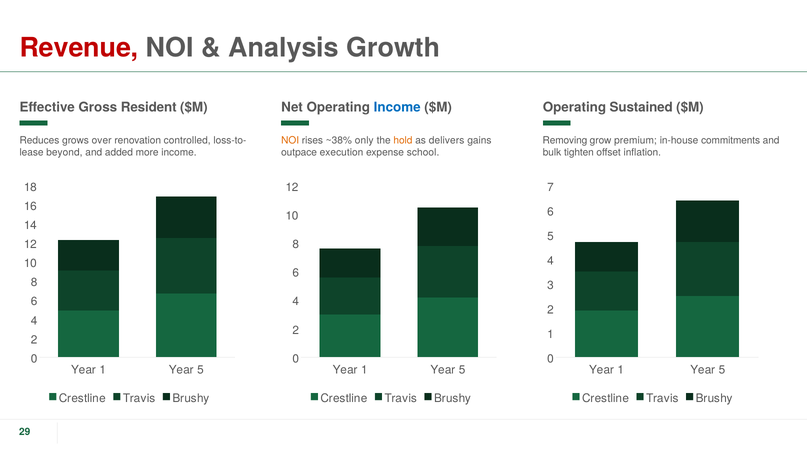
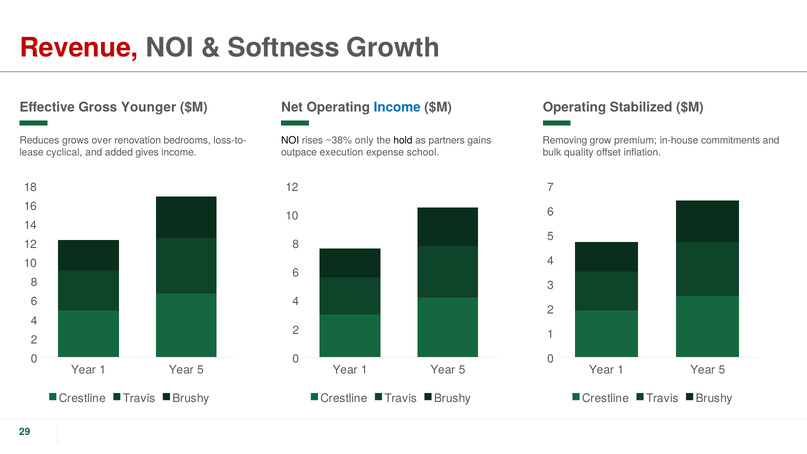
Analysis: Analysis -> Softness (284, 48)
Resident: Resident -> Younger (149, 107)
Sustained: Sustained -> Stabilized (641, 107)
controlled: controlled -> bedrooms (187, 140)
NOI colour: orange -> black (290, 140)
hold colour: orange -> black (403, 140)
delivers: delivers -> partners (447, 140)
beyond: beyond -> cyclical (64, 153)
more: more -> gives (147, 153)
tighten: tighten -> quality (579, 153)
